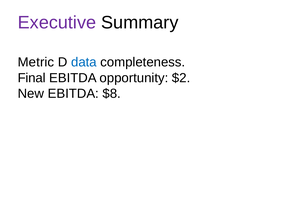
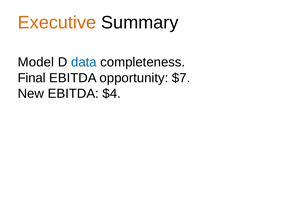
Executive colour: purple -> orange (57, 22)
Metric: Metric -> Model (36, 62)
$2: $2 -> $7 (181, 78)
$8: $8 -> $4 (112, 94)
